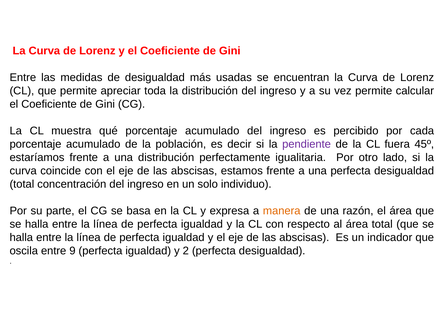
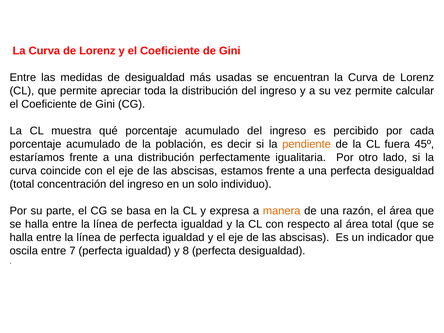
pendiente colour: purple -> orange (307, 144)
9: 9 -> 7 (72, 251)
2: 2 -> 8 (186, 251)
